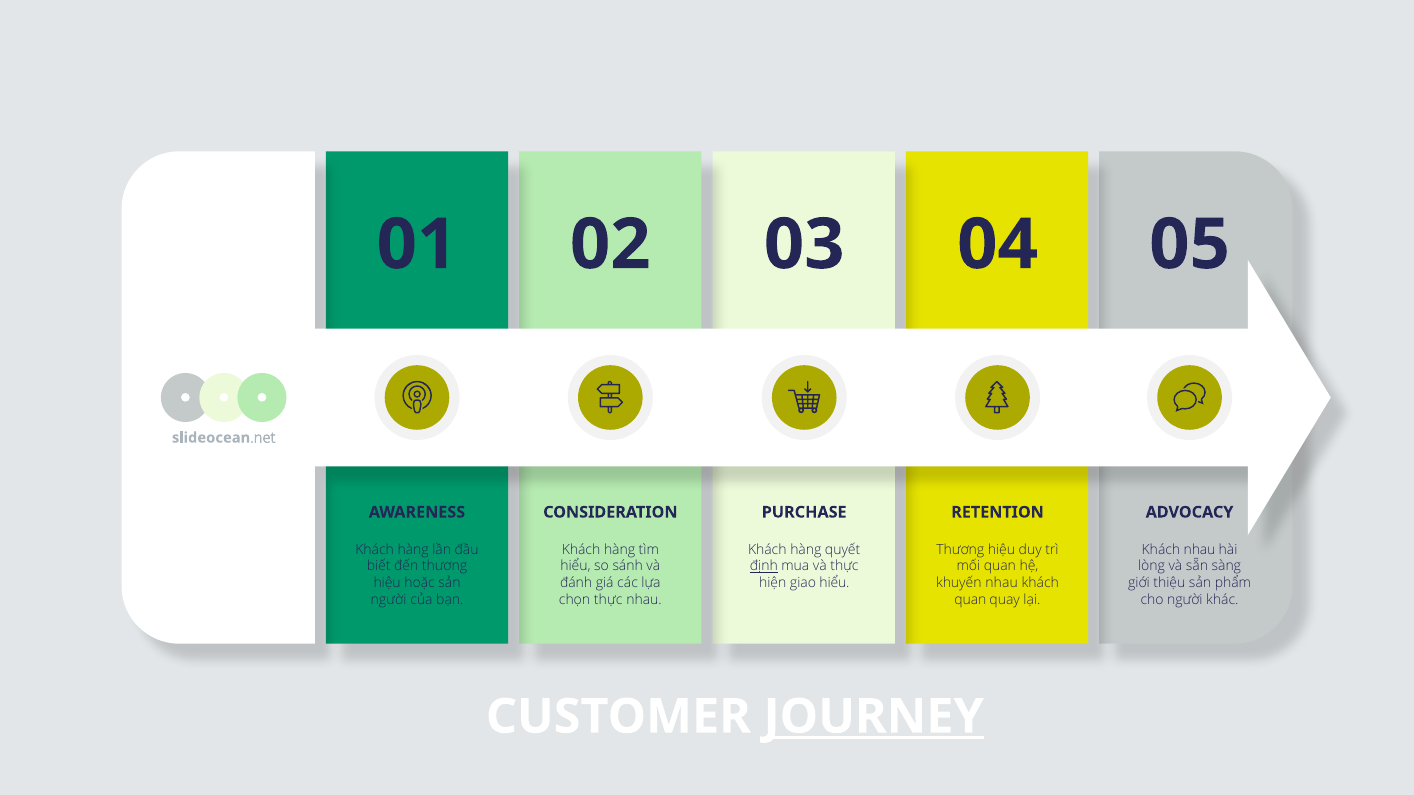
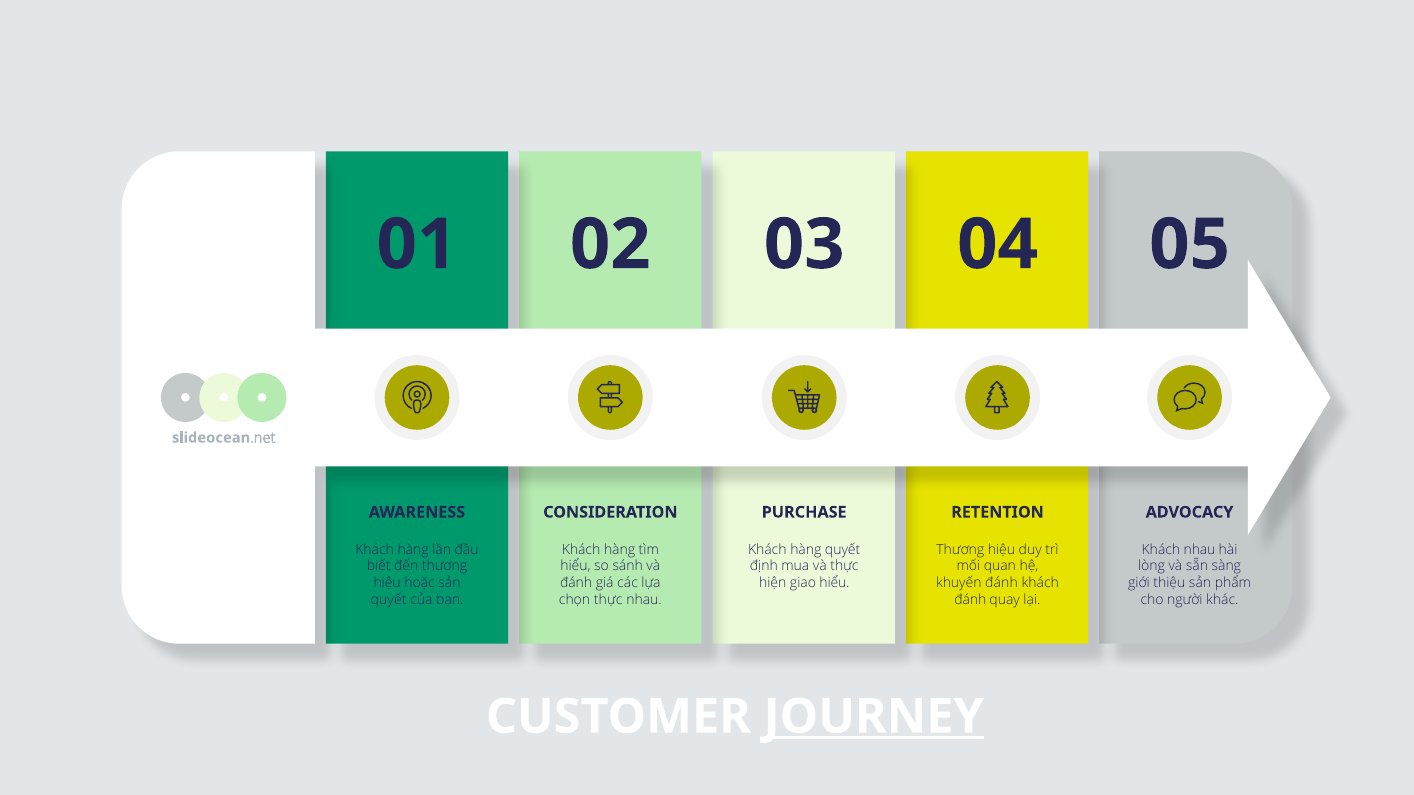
định underline: present -> none (764, 567)
khuyến nhau: nhau -> đánh (1002, 583)
người: người -> quyết (389, 600)
quan: quan -> đánh (970, 600)
